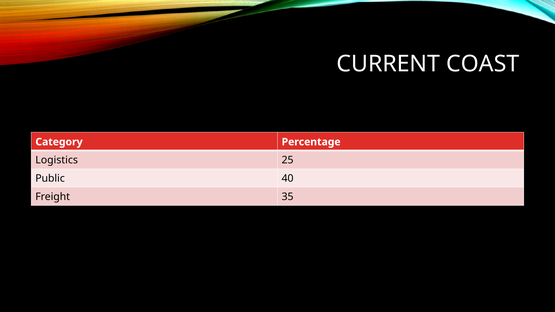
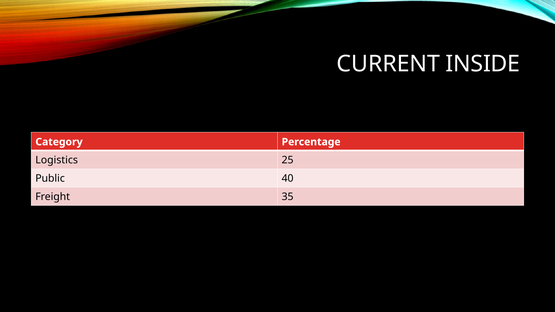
COAST: COAST -> INSIDE (483, 64)
